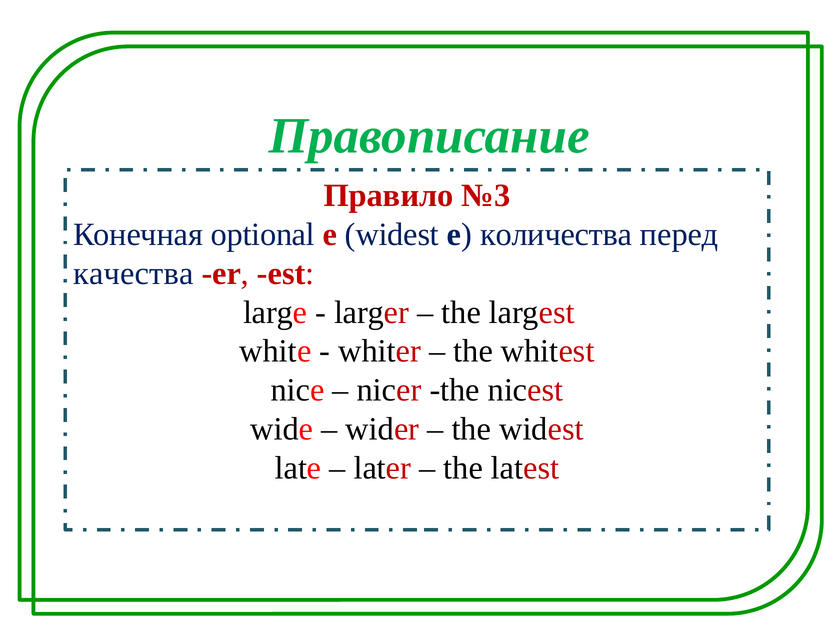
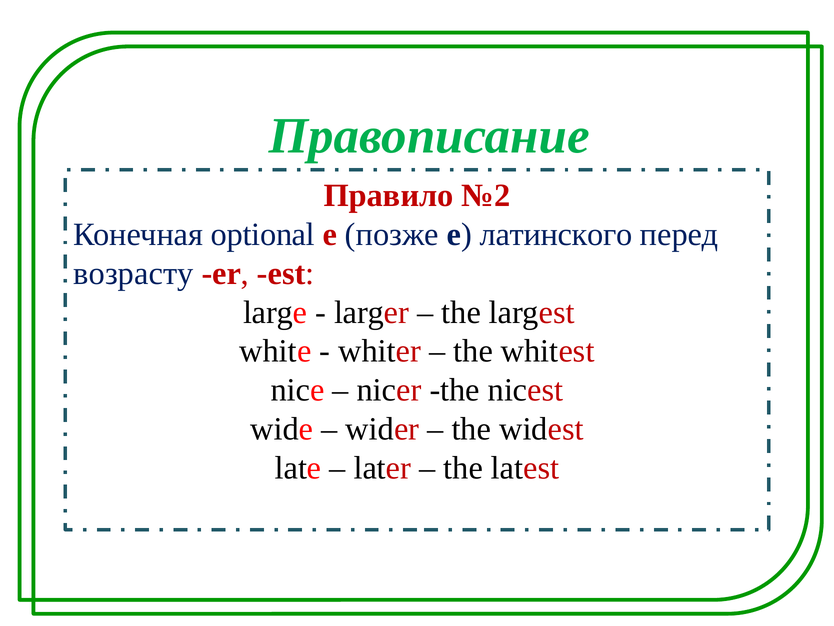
№3: №3 -> №2 (486, 195)
е widest: widest -> позже (392, 234)
количества: количества -> латинского (556, 234)
качества: качества -> возрасту (133, 273)
